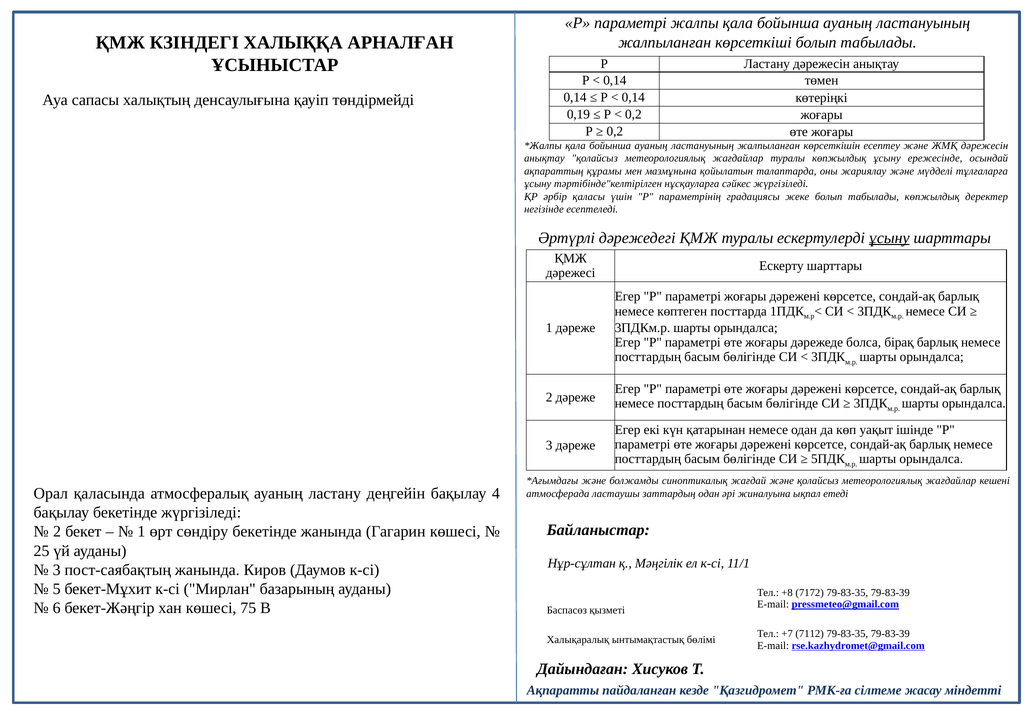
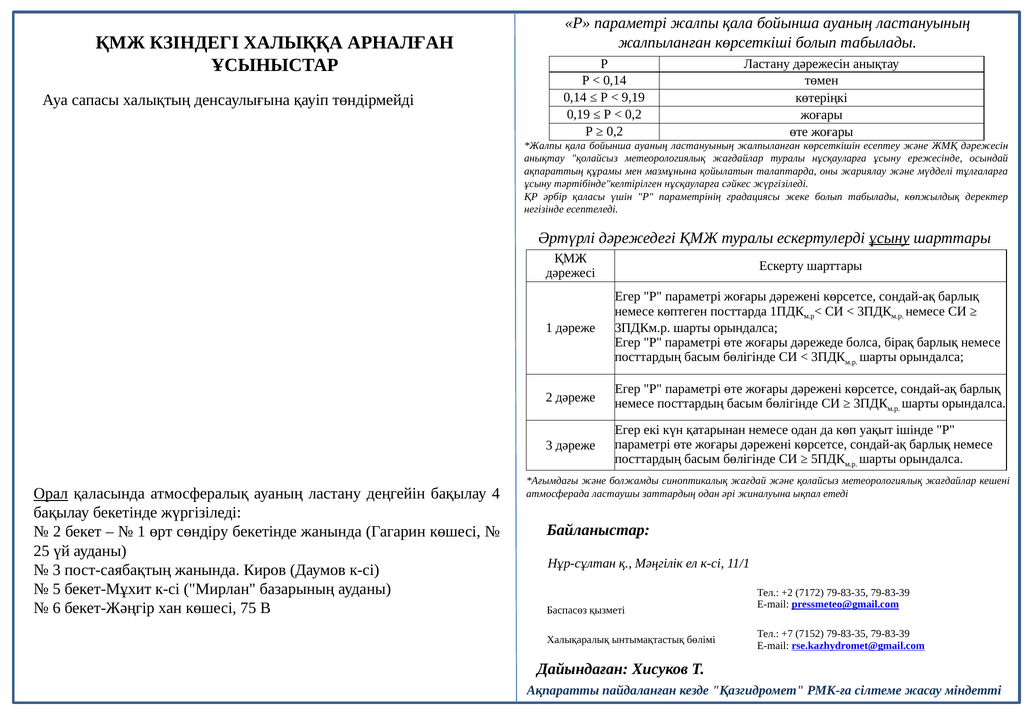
0,14: 0,14 -> 9,19 (633, 97)
туралы көпжылдық: көпжылдық -> нұсқауларға (839, 159)
Орал underline: none -> present (51, 494)
+8: +8 -> +2 (787, 593)
7112: 7112 -> 7152 (810, 634)
